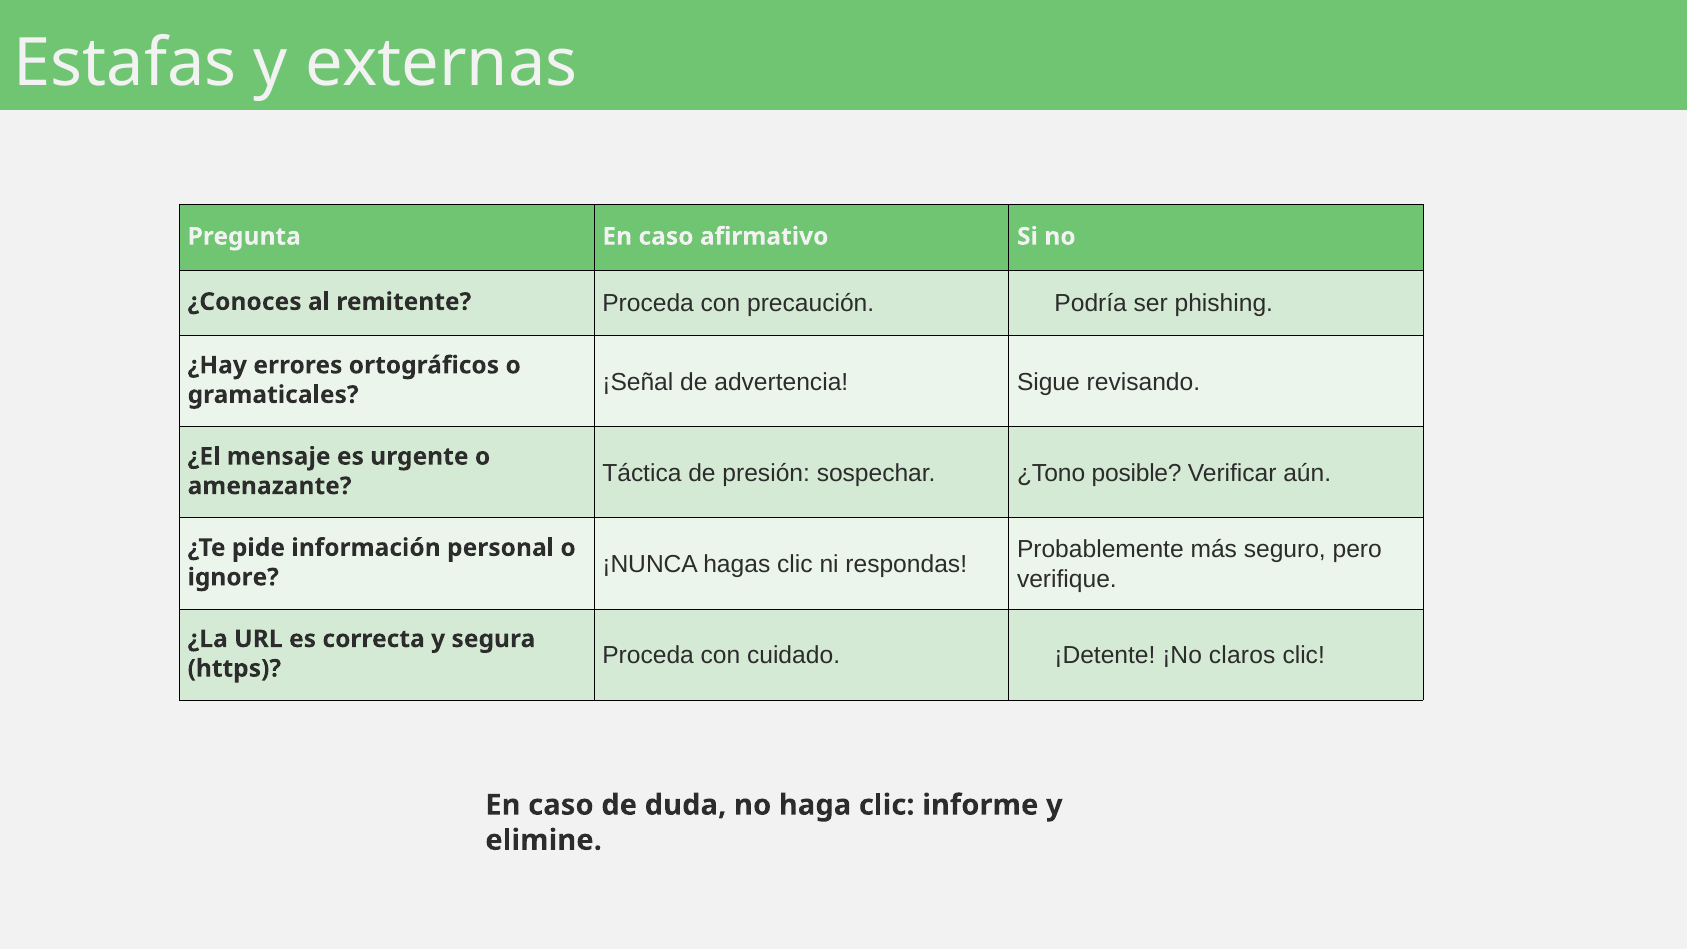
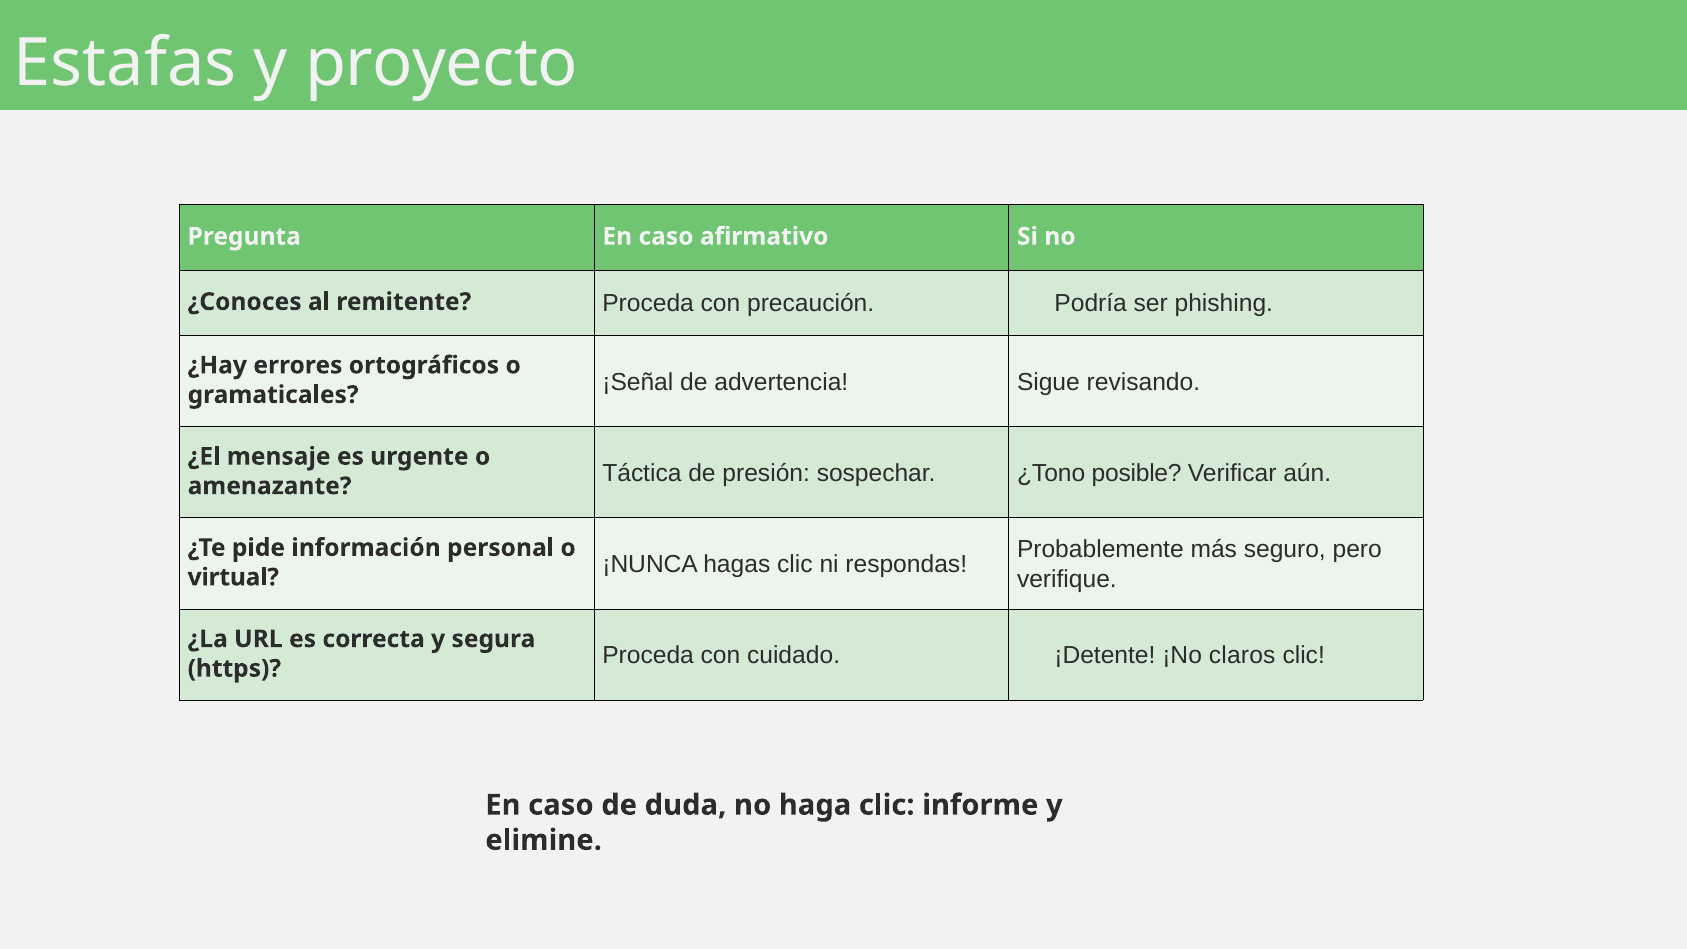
externas: externas -> proyecto (442, 63)
ignore: ignore -> virtual (233, 577)
